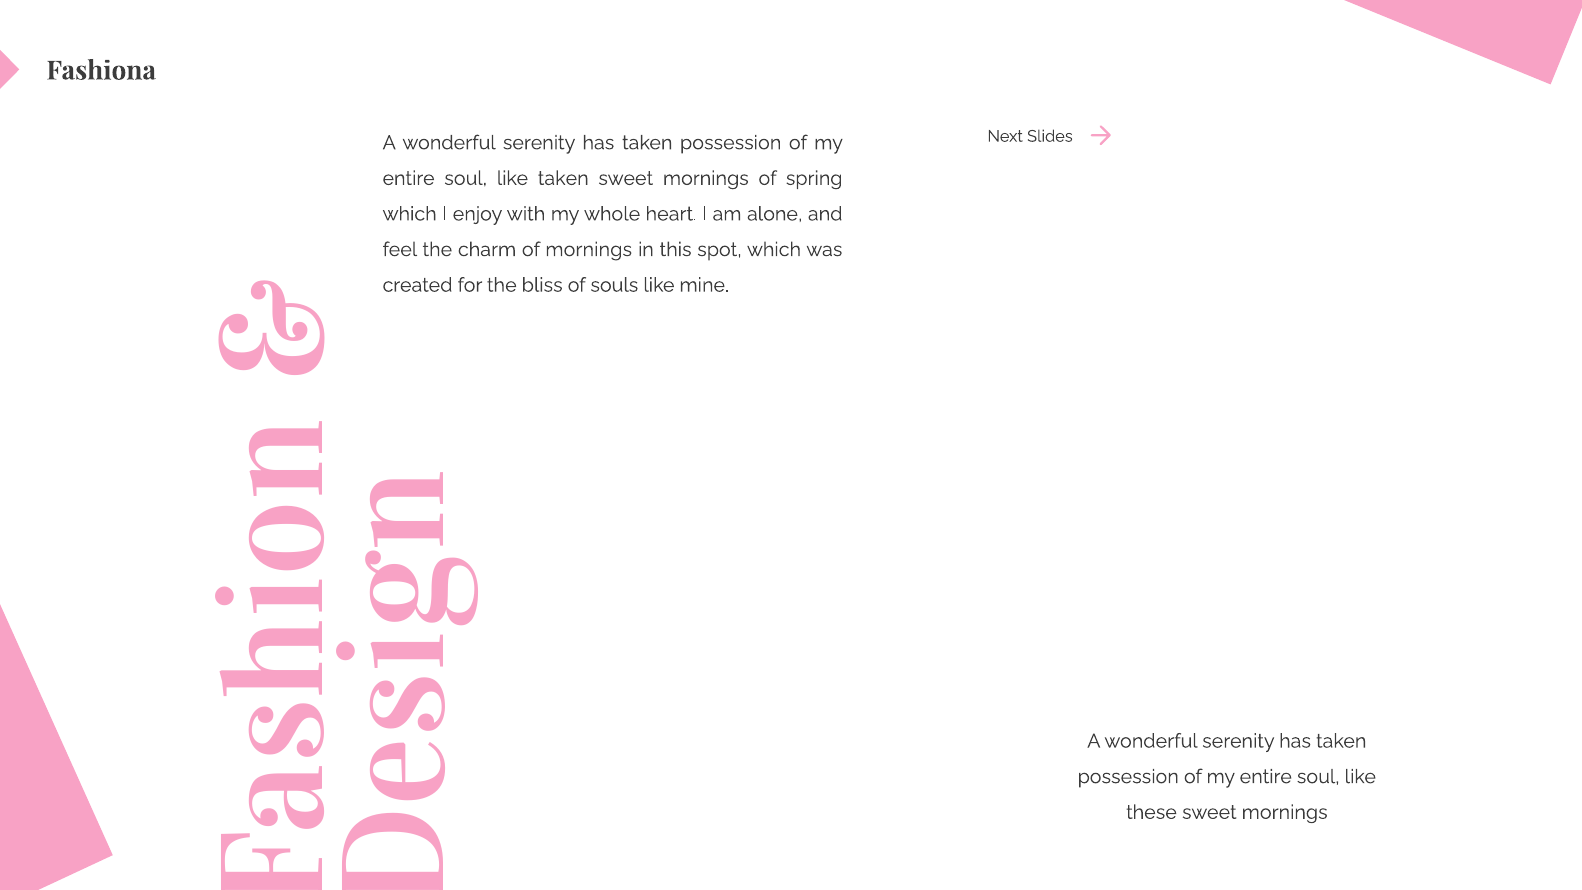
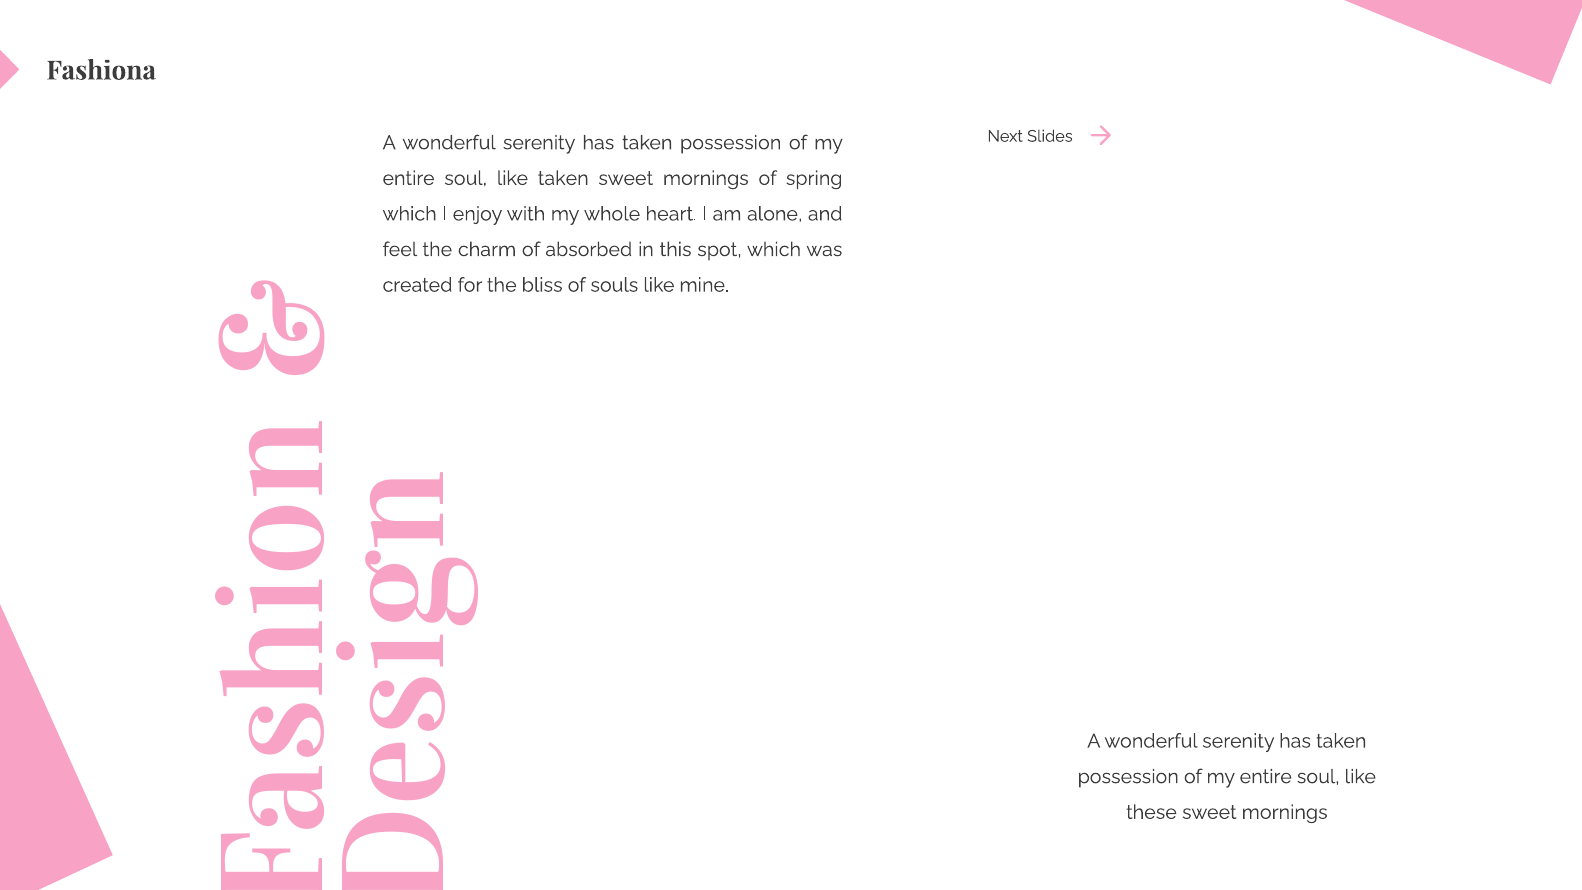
of mornings: mornings -> absorbed (589, 250)
